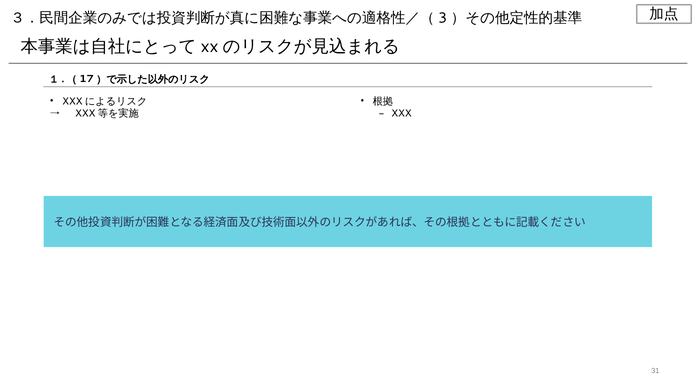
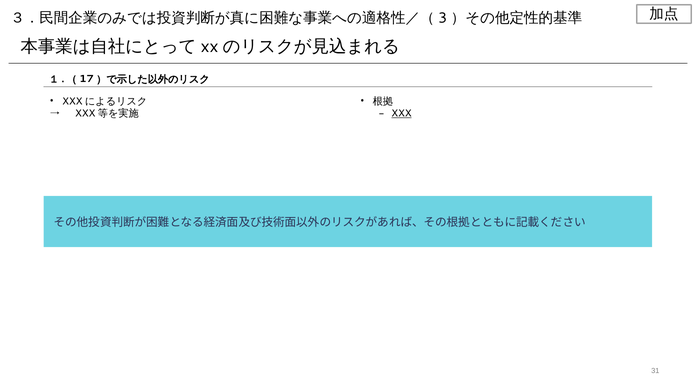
XXX underline: none -> present (401, 113)
